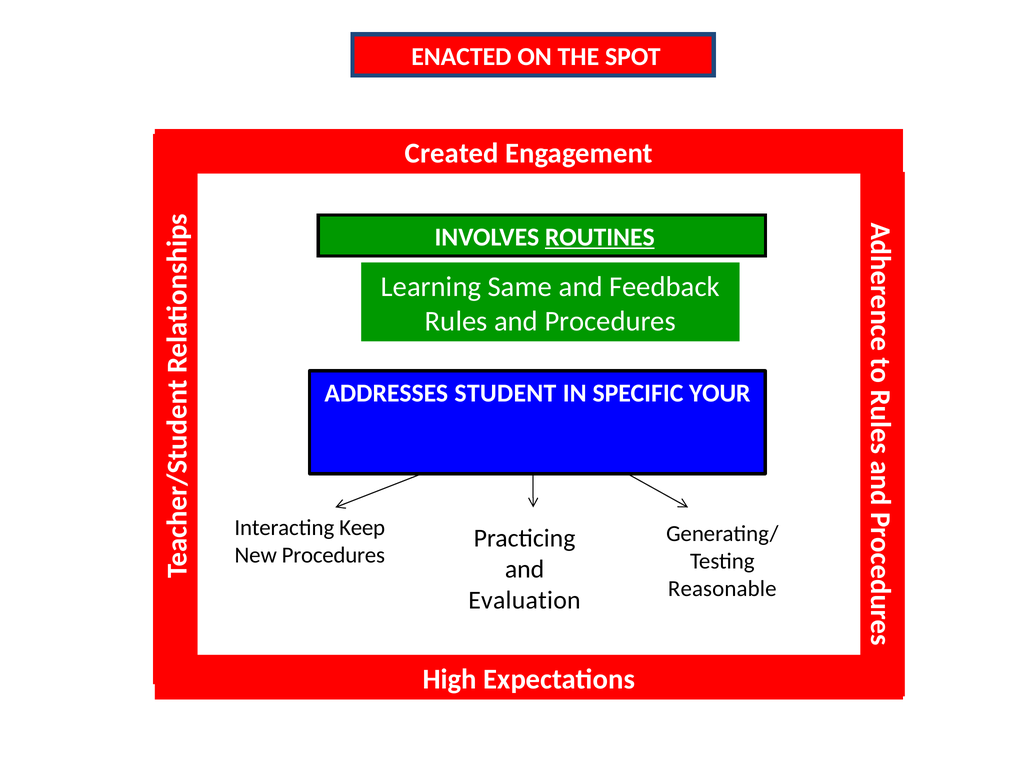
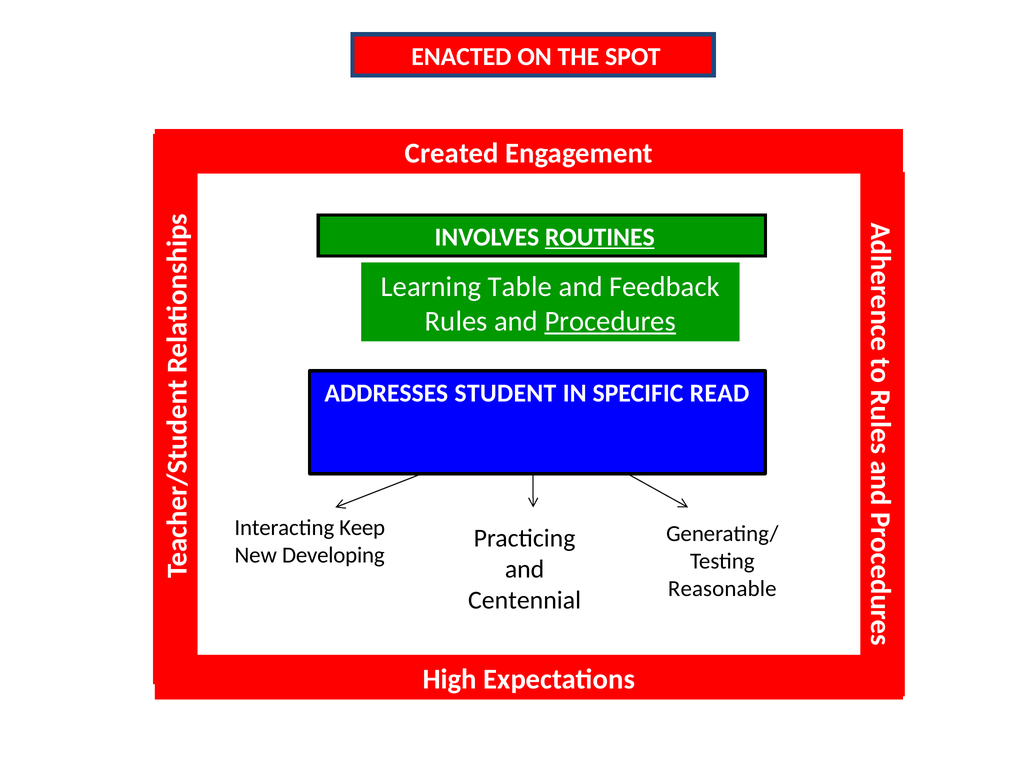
Same: Same -> Table (520, 287)
Procedures underline: none -> present (610, 321)
YOUR: YOUR -> READ (720, 393)
New Procedures: Procedures -> Developing (333, 555)
Evaluation: Evaluation -> Centennial (525, 600)
